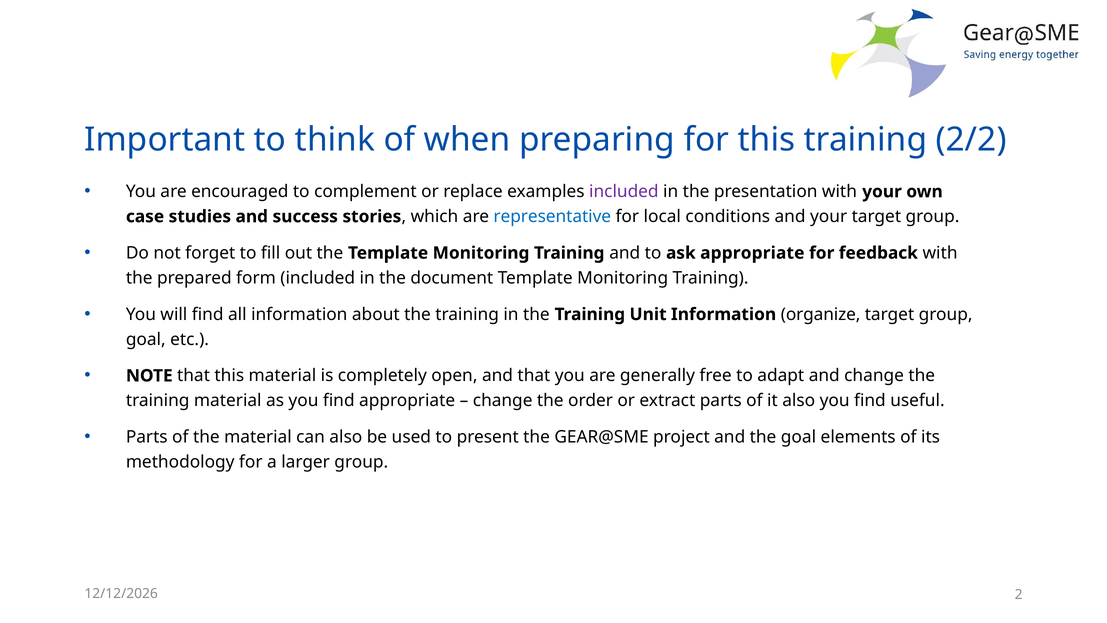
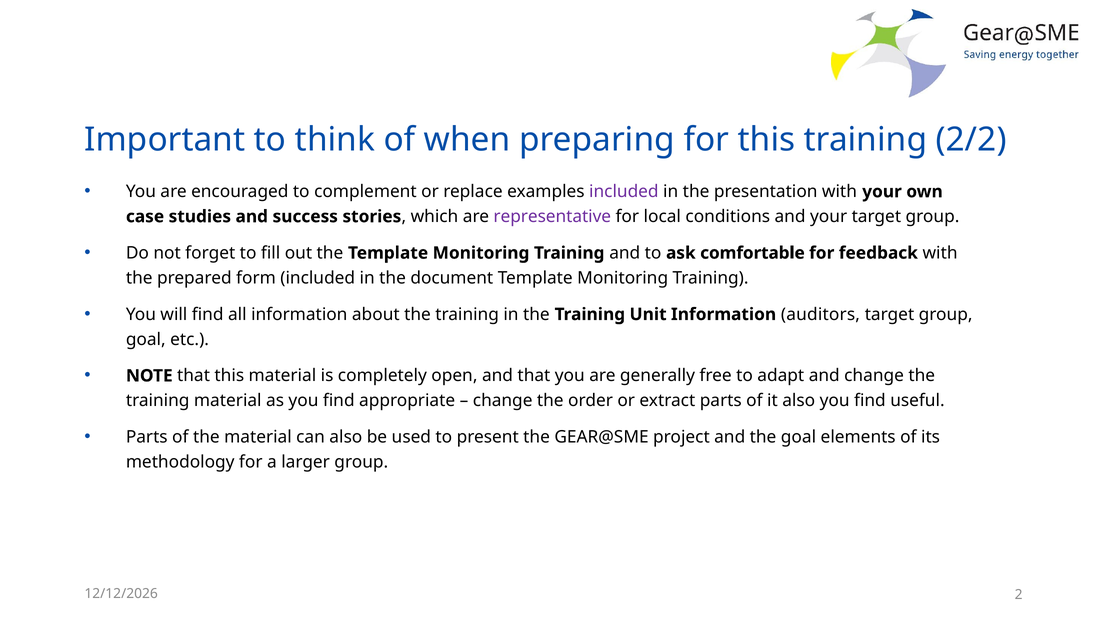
representative colour: blue -> purple (552, 216)
ask appropriate: appropriate -> comfortable (752, 253)
organize: organize -> auditors (820, 314)
